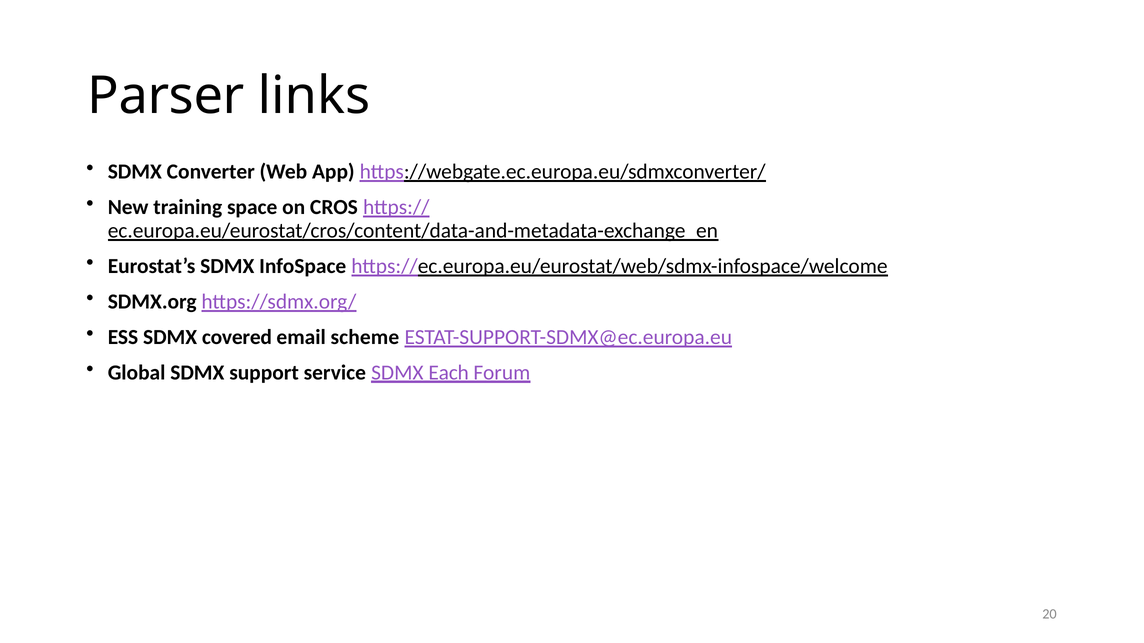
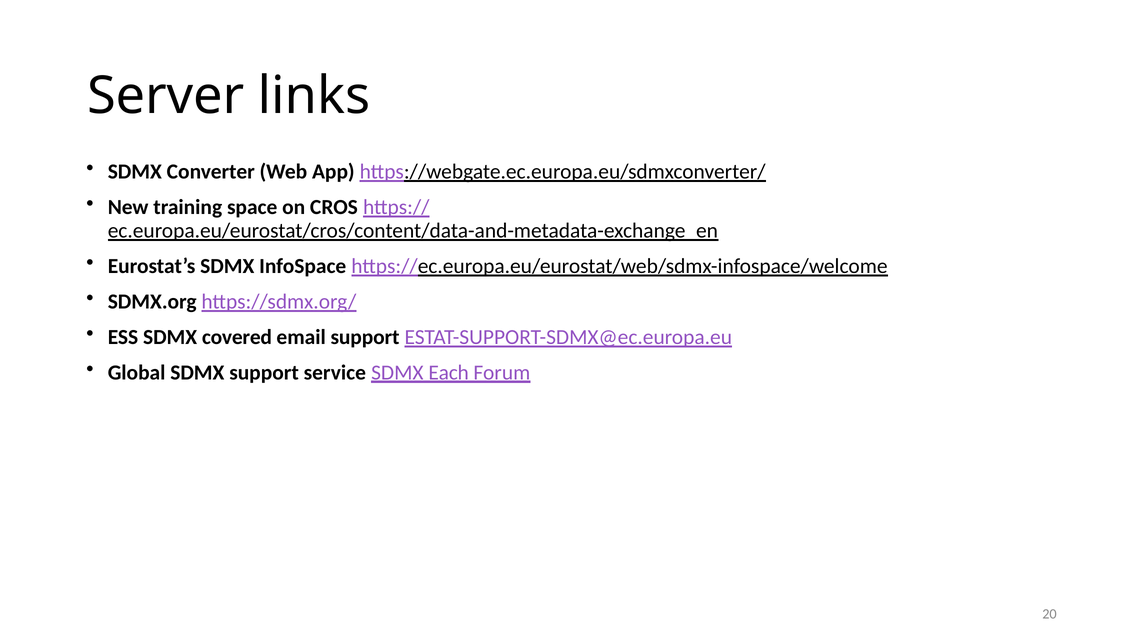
Parser: Parser -> Server (166, 96)
email scheme: scheme -> support (365, 337)
